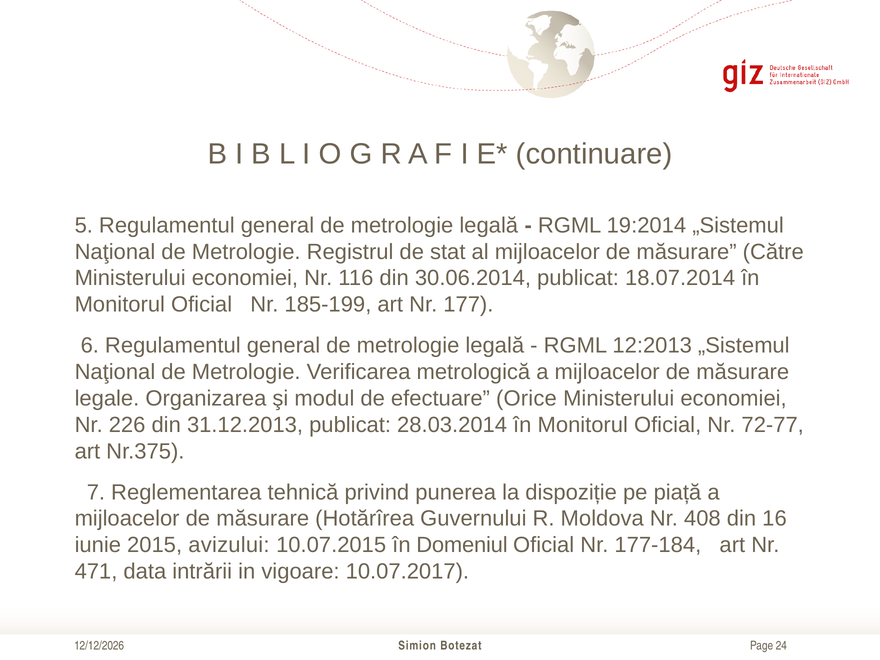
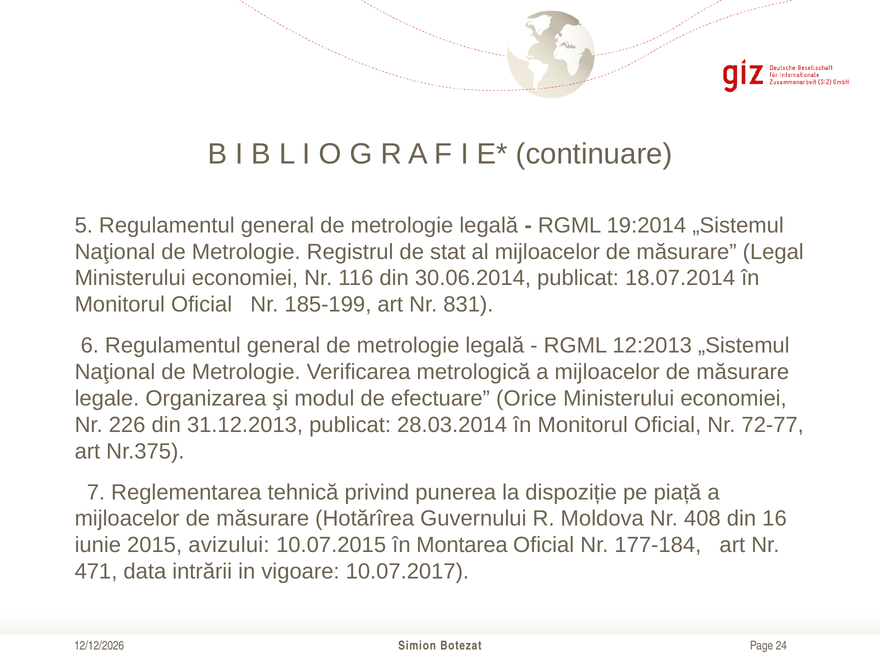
Către: Către -> Legal (773, 252)
177: 177 -> 831 (468, 305)
Domeniul: Domeniul -> Montarea (462, 545)
